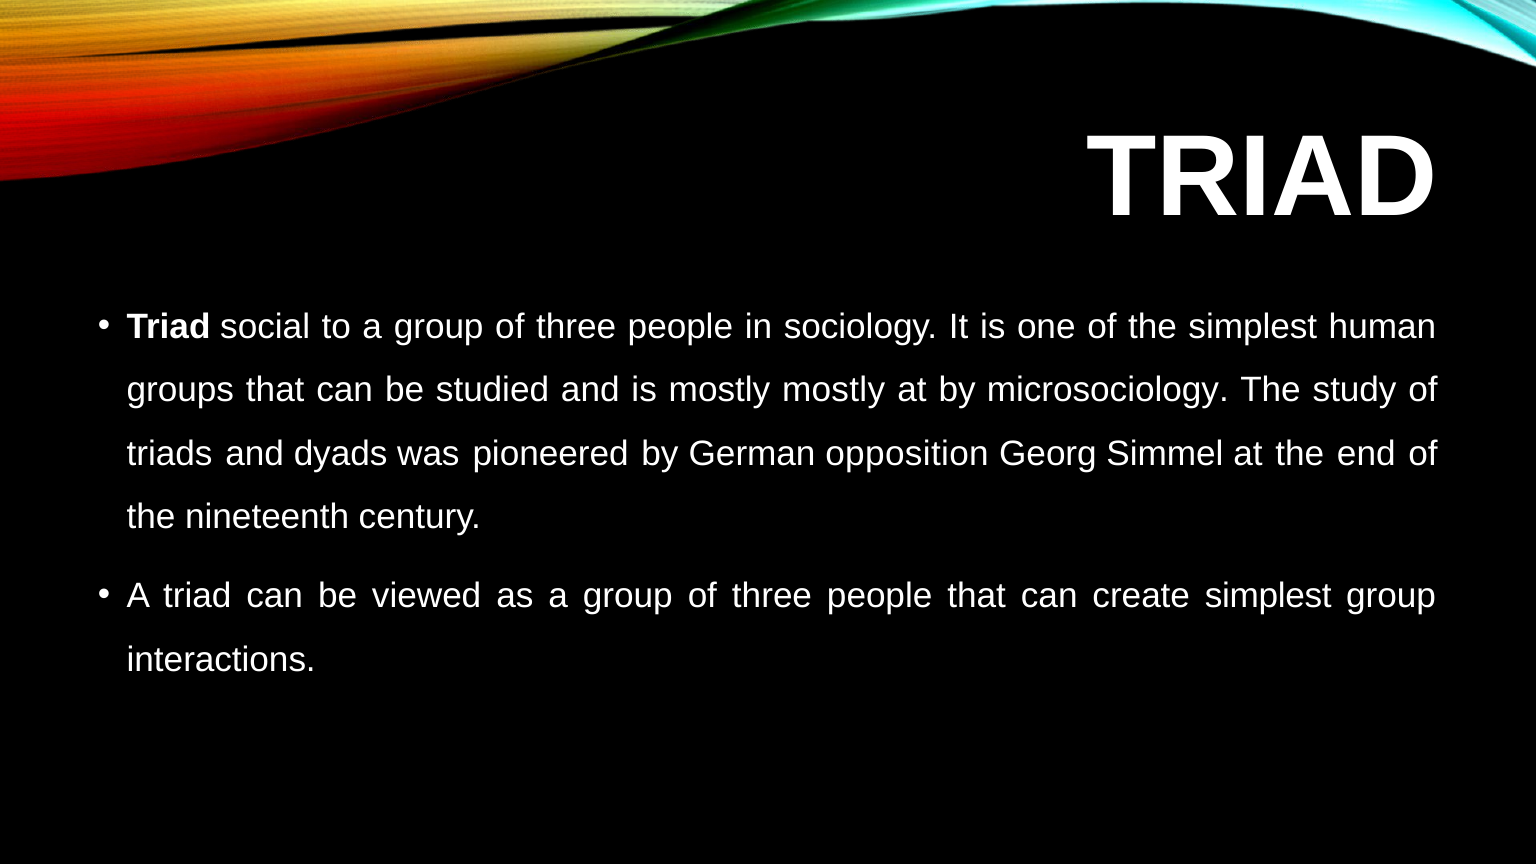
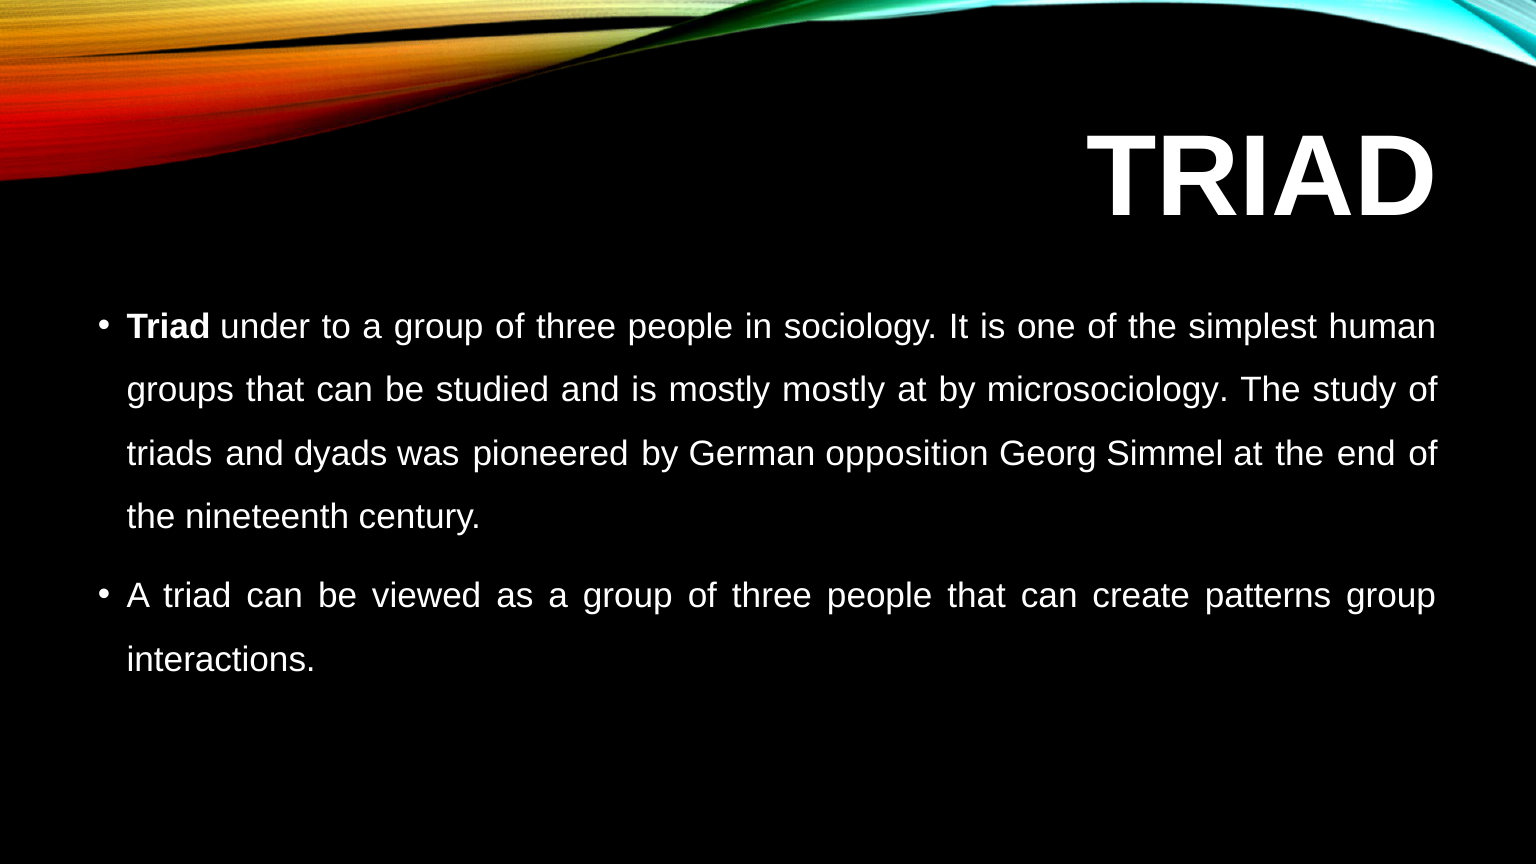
social: social -> under (265, 327)
create simplest: simplest -> patterns (1268, 596)
